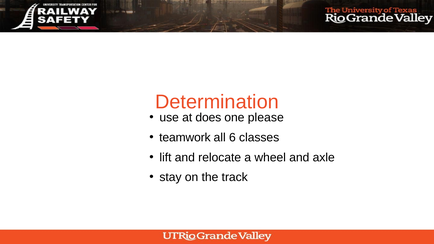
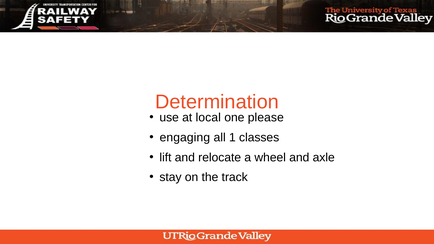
does: does -> local (208, 118)
teamwork: teamwork -> engaging (185, 137)
6: 6 -> 1 (232, 137)
